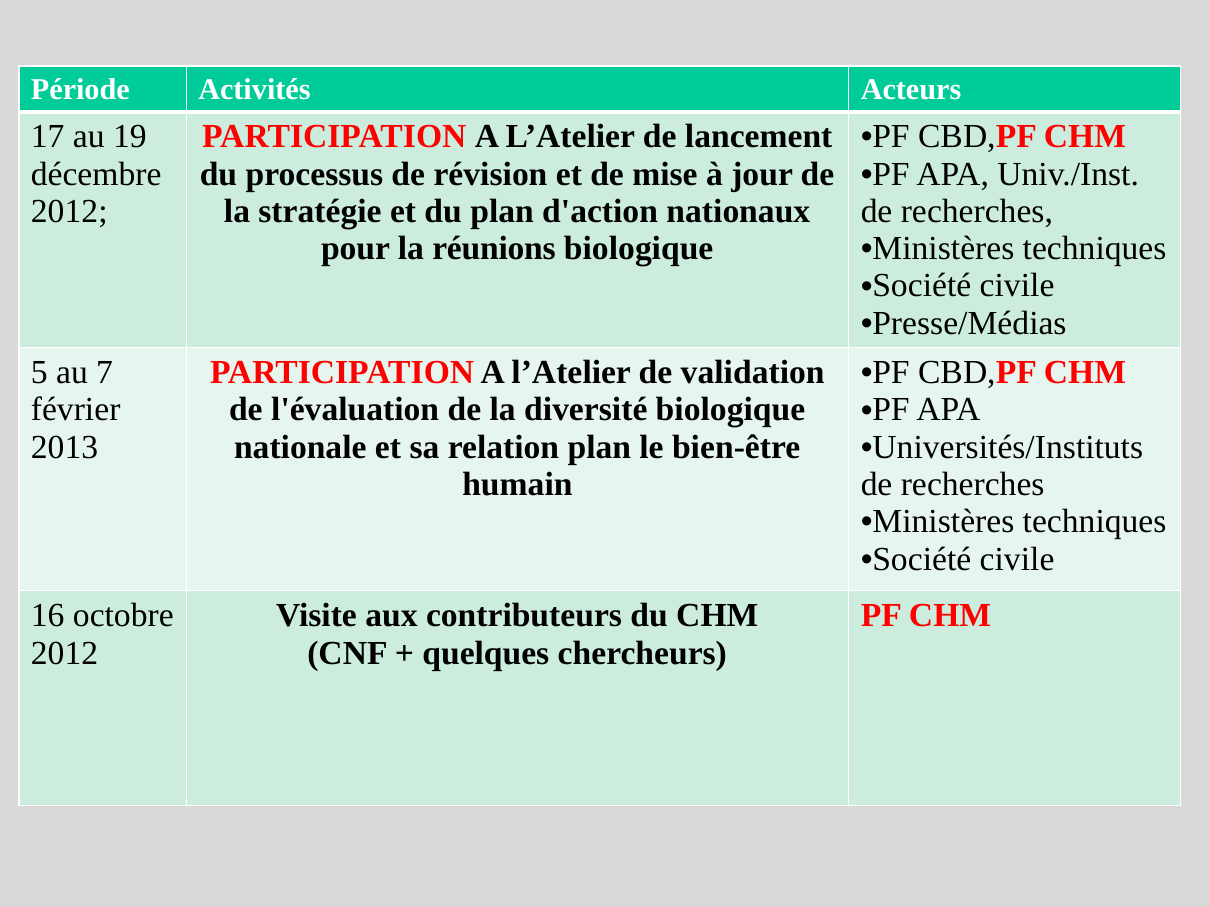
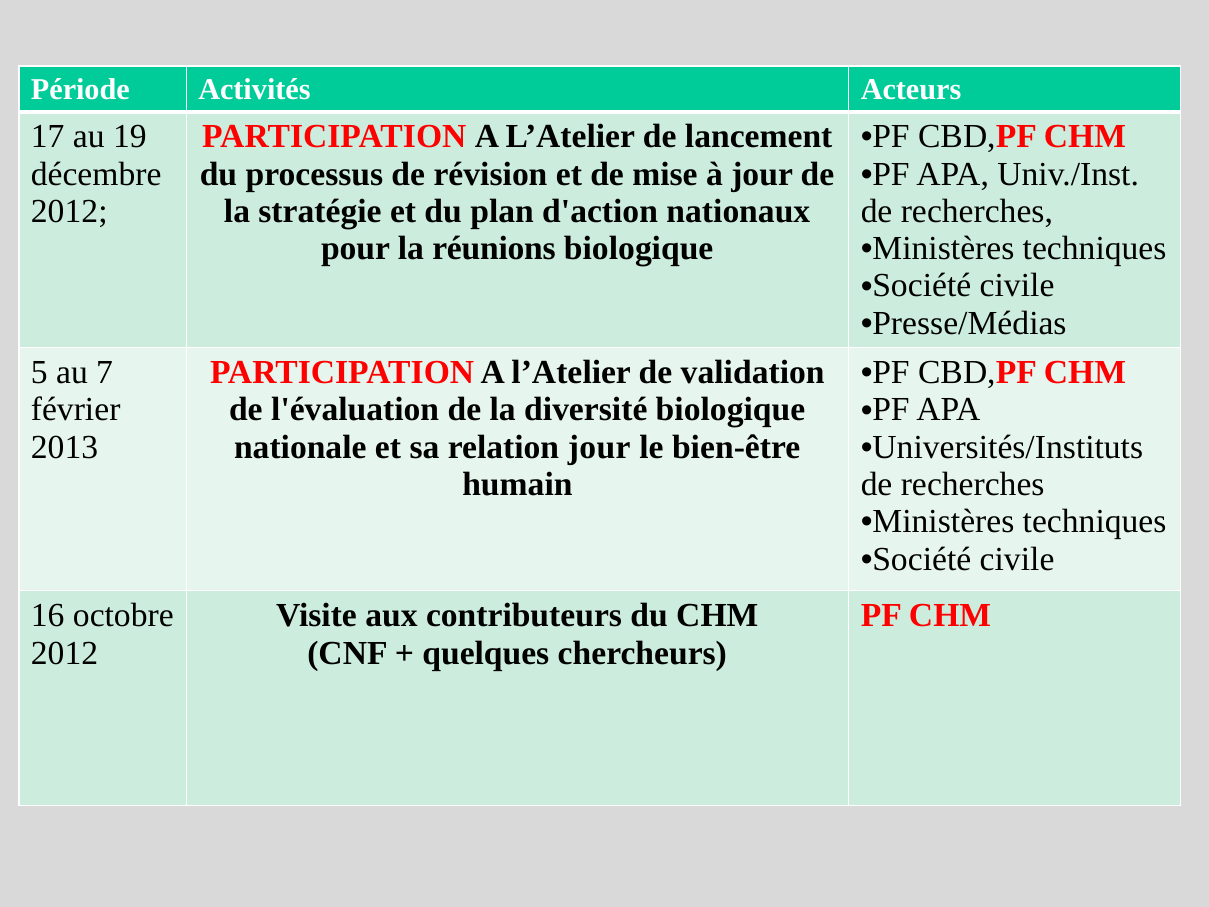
relation plan: plan -> jour (599, 447)
